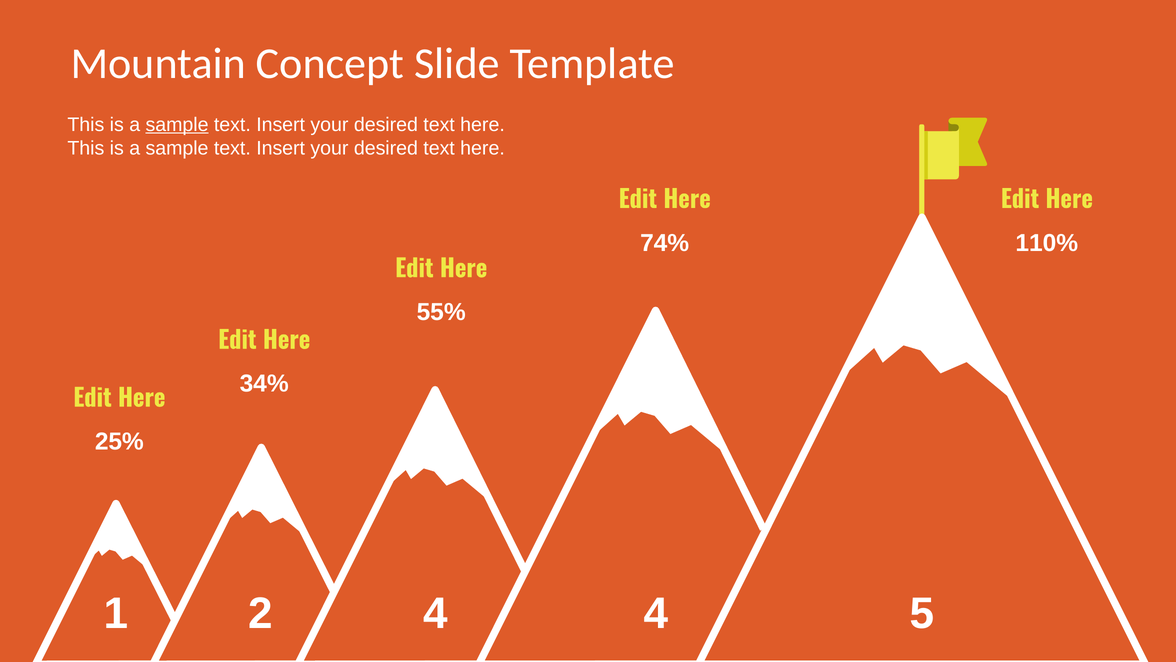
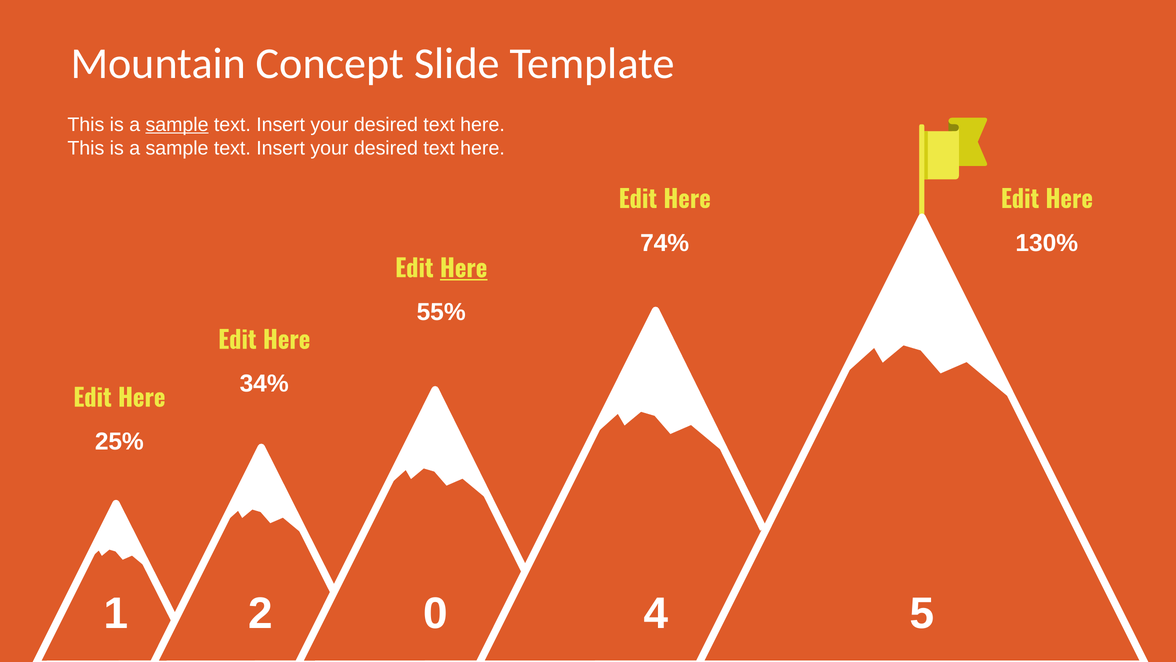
110%: 110% -> 130% (1047, 243)
Here underline: none -> present (464, 269)
2 4: 4 -> 0 (435, 613)
